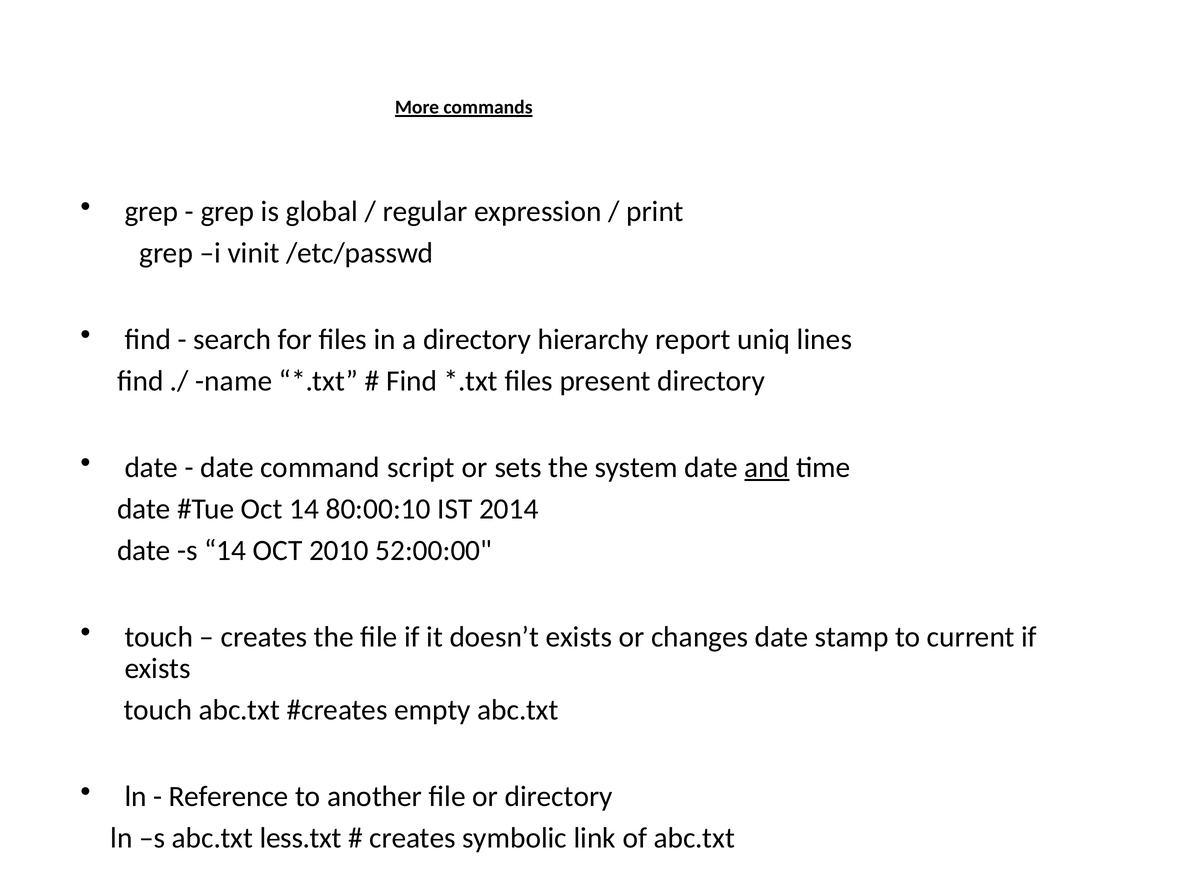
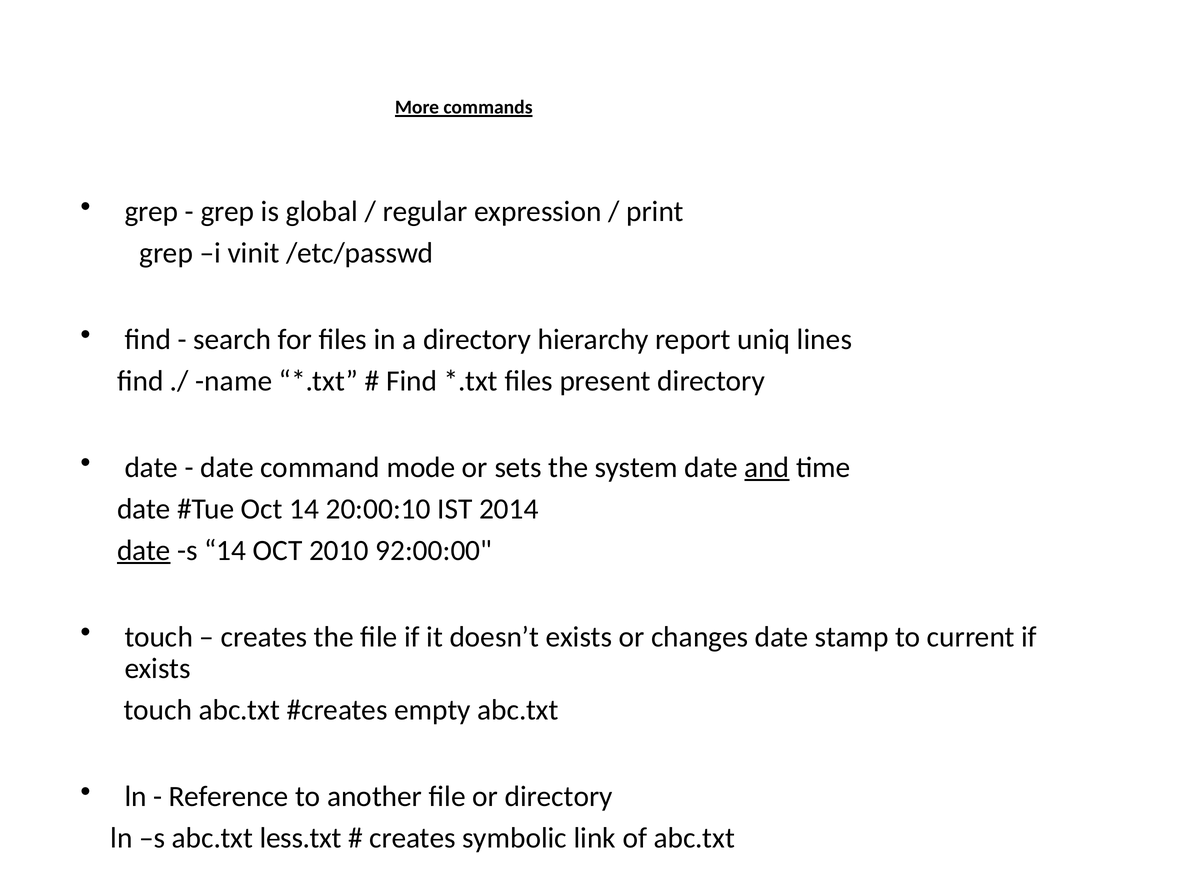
script: script -> mode (421, 467)
80:00:10: 80:00:10 -> 20:00:10 (378, 509)
date underline: none -> present (144, 550)
52:00:00: 52:00:00 -> 92:00:00 (434, 550)
